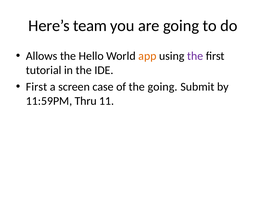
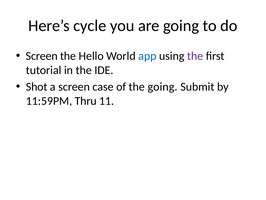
team: team -> cycle (90, 26)
Allows: Allows -> Screen (42, 56)
app colour: orange -> blue (147, 56)
First: First -> Shot (37, 87)
